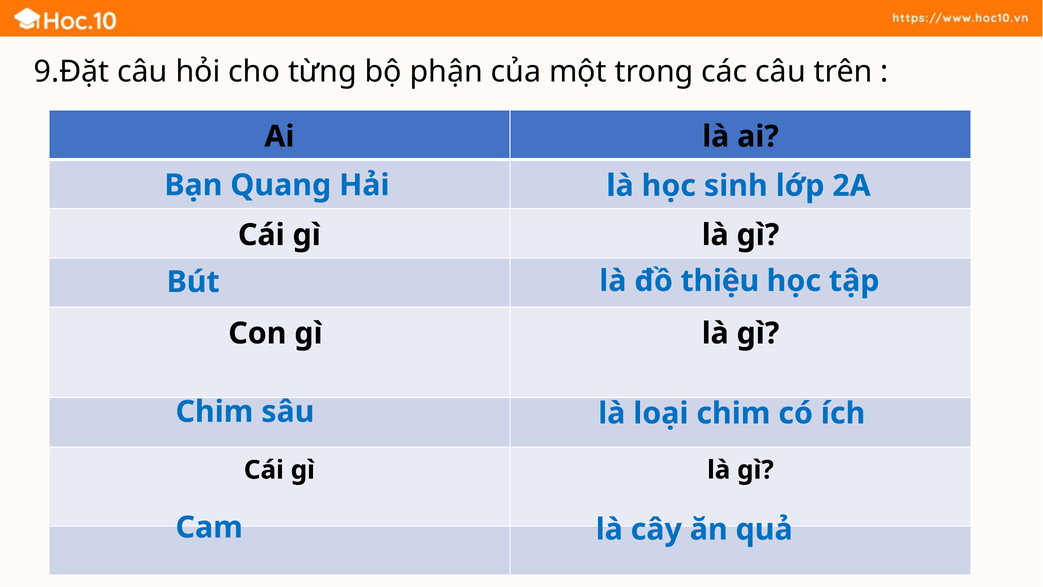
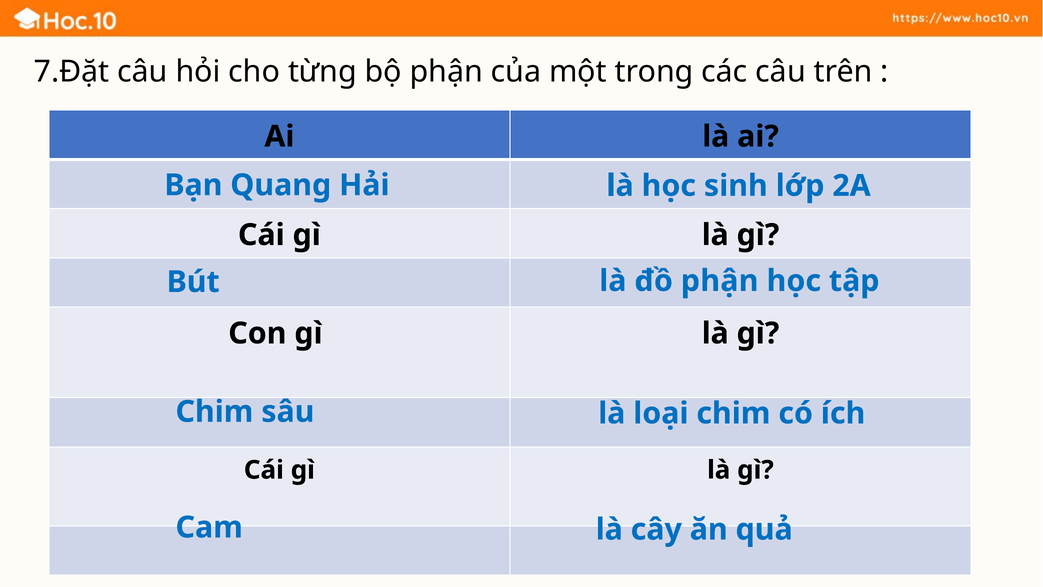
9.Đặt: 9.Đặt -> 7.Đặt (72, 72)
đồ thiệu: thiệu -> phận (720, 281)
